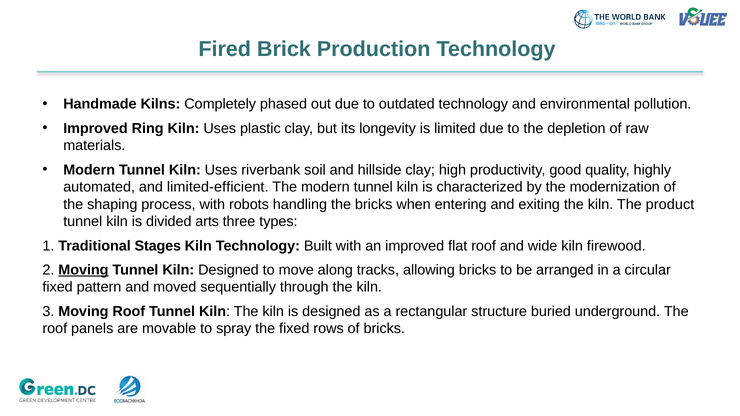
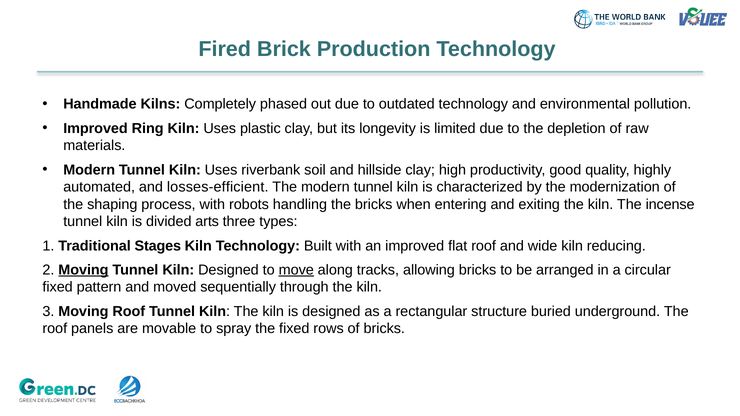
limited-efficient: limited-efficient -> losses-efficient (218, 187)
product: product -> incense (670, 204)
firewood: firewood -> reducing (616, 246)
move underline: none -> present (296, 270)
